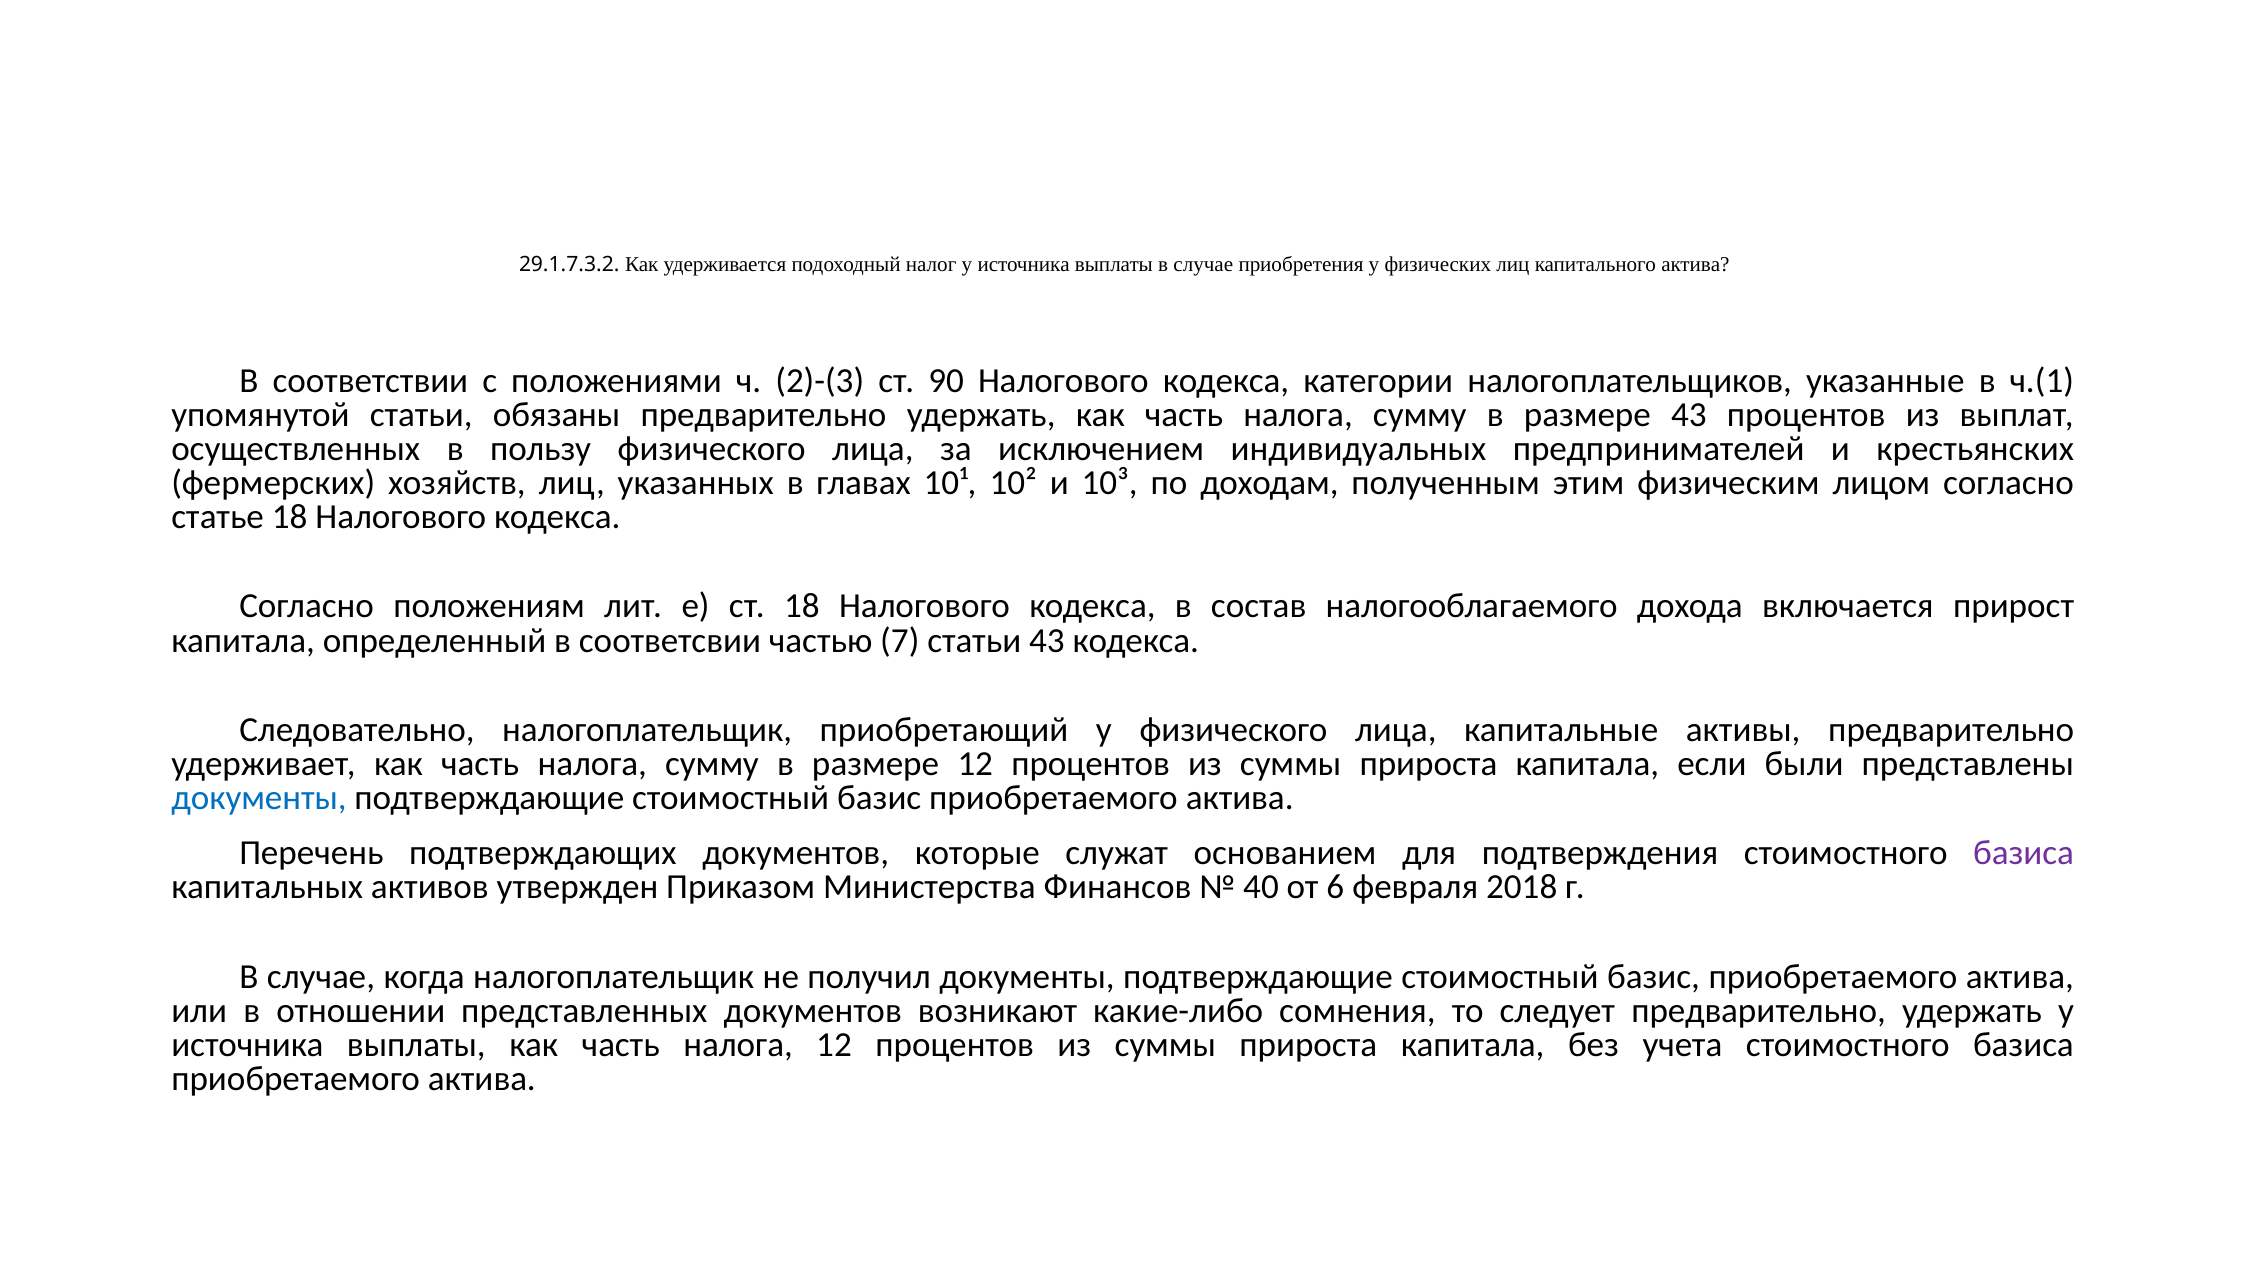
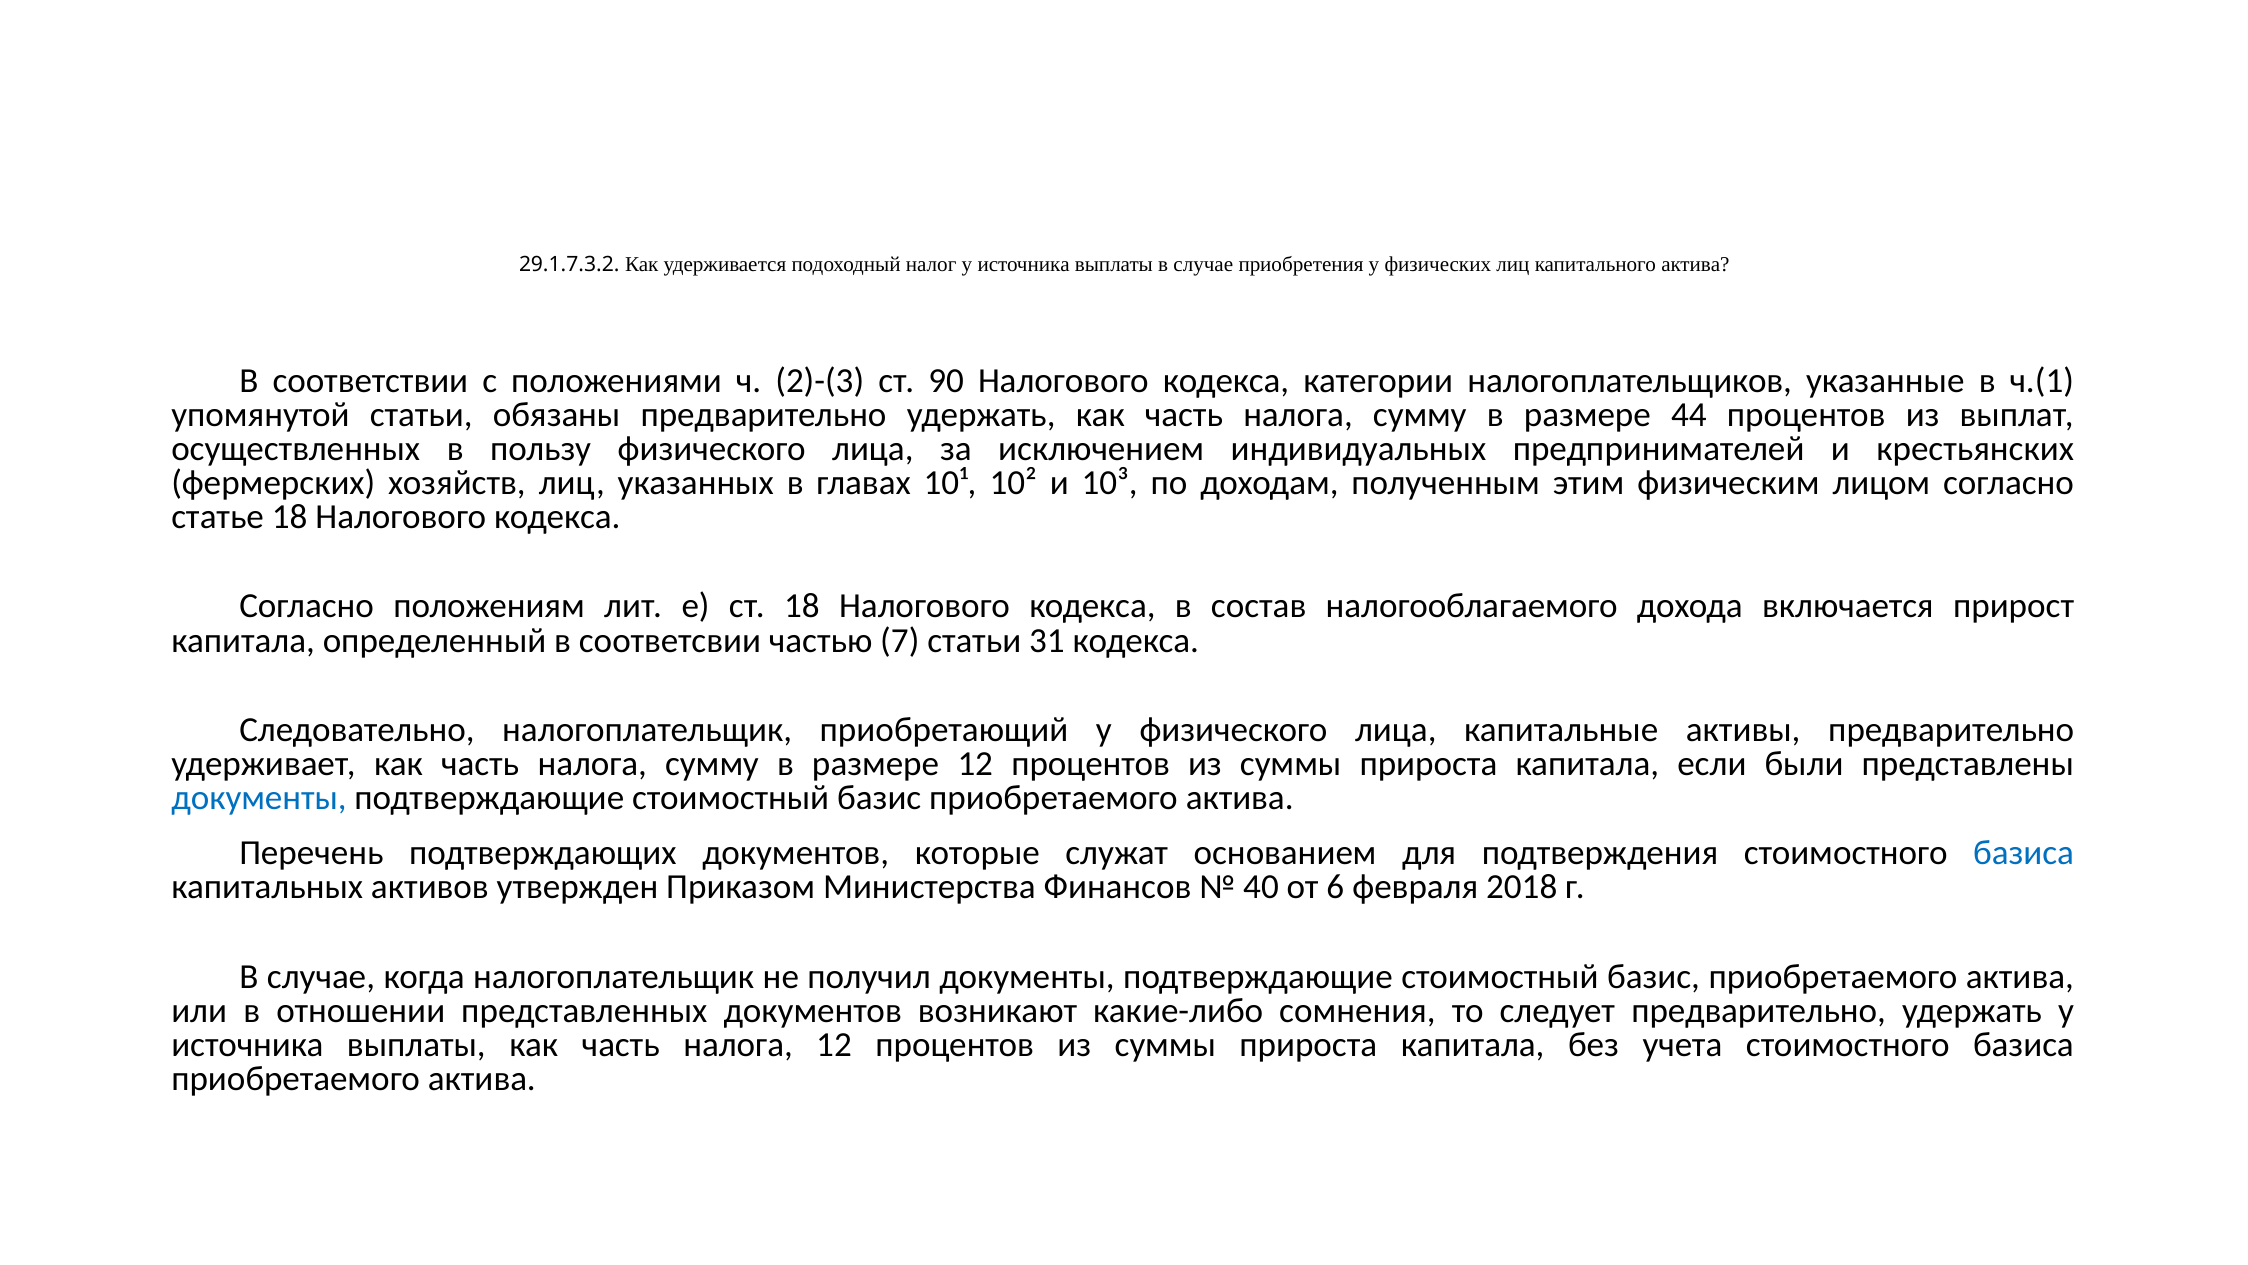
размере 43: 43 -> 44 (1689, 414)
статьи 43: 43 -> 31 (1047, 640)
базиса colour: purple -> blue (2024, 853)
